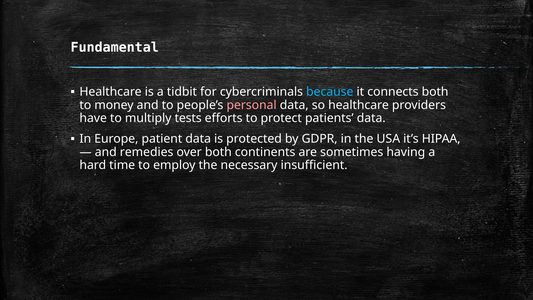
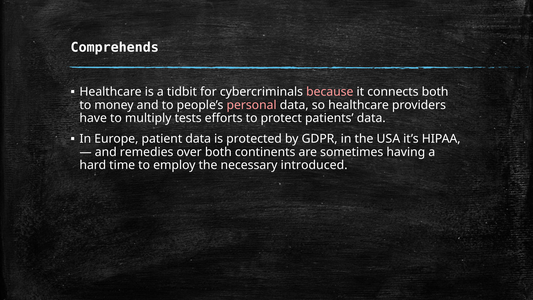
Fundamental: Fundamental -> Comprehends (115, 47)
because colour: light blue -> pink (330, 92)
insufficient: insufficient -> introduced (314, 165)
